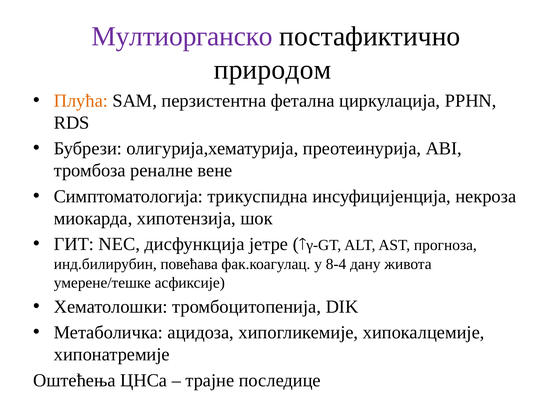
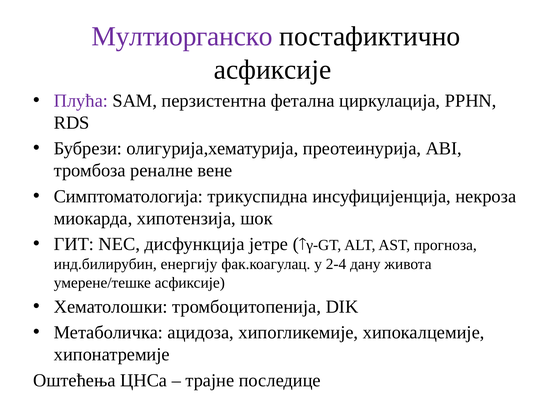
природом: природом -> асфиксије (273, 70)
Плућа colour: orange -> purple (81, 101)
повећава: повећава -> енергију (189, 264)
8-4: 8-4 -> 2-4 (336, 264)
